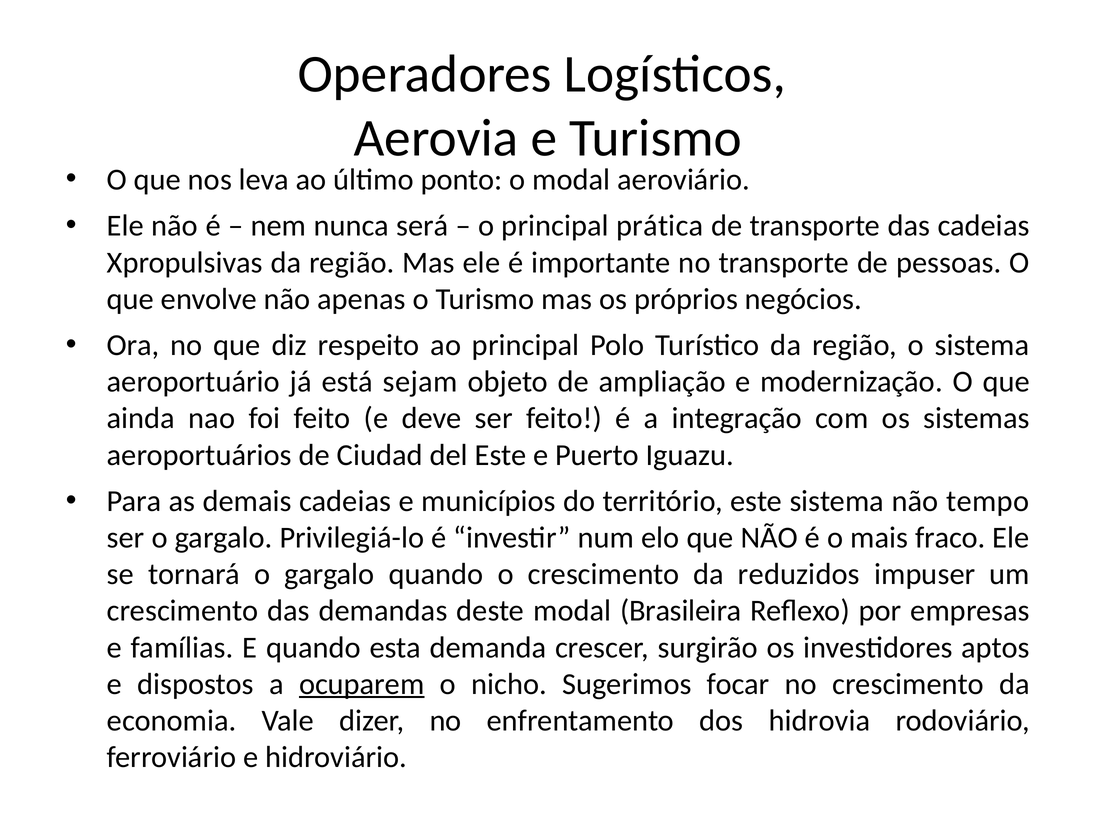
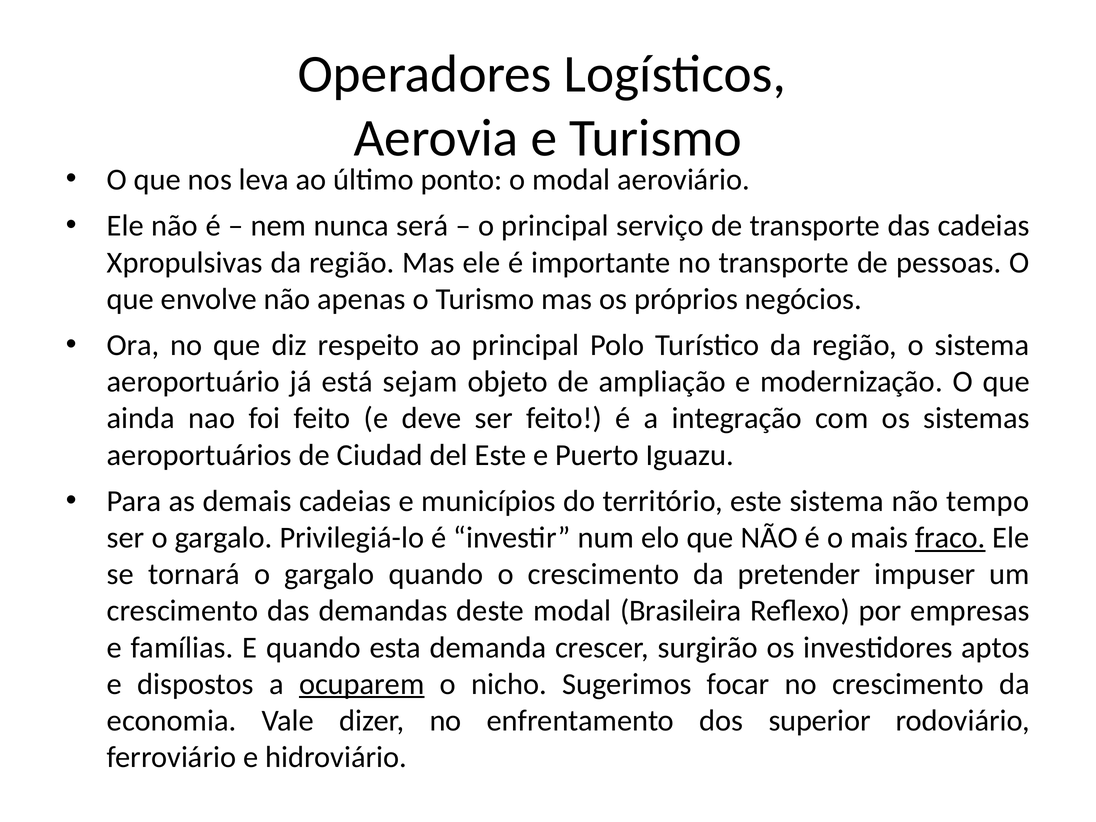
prática: prática -> serviço (660, 226)
fraco underline: none -> present (950, 538)
reduzidos: reduzidos -> pretender (799, 574)
hidrovia: hidrovia -> superior (820, 721)
